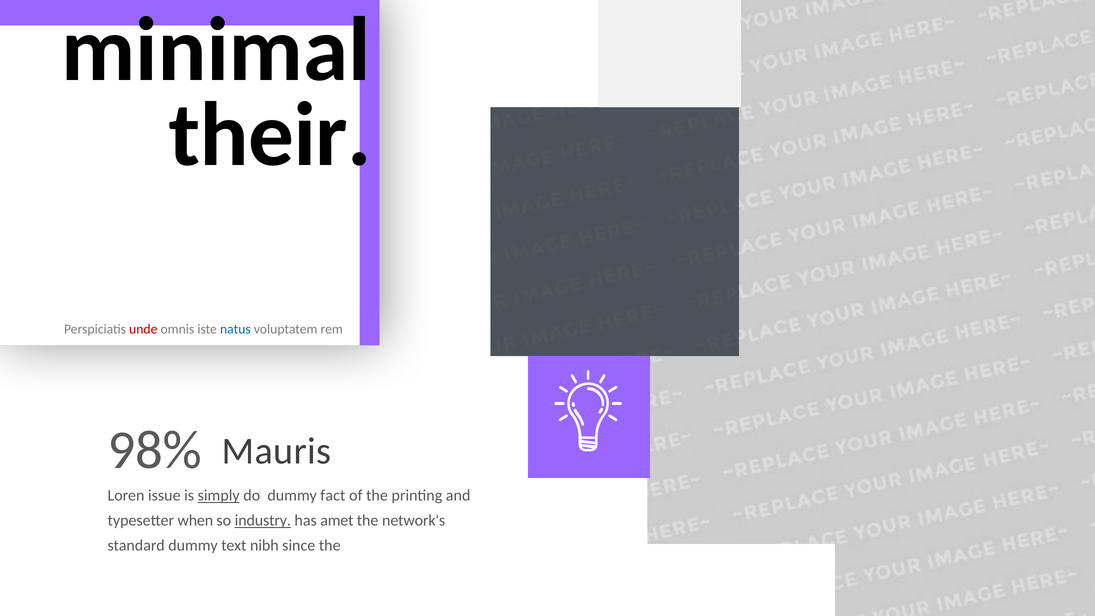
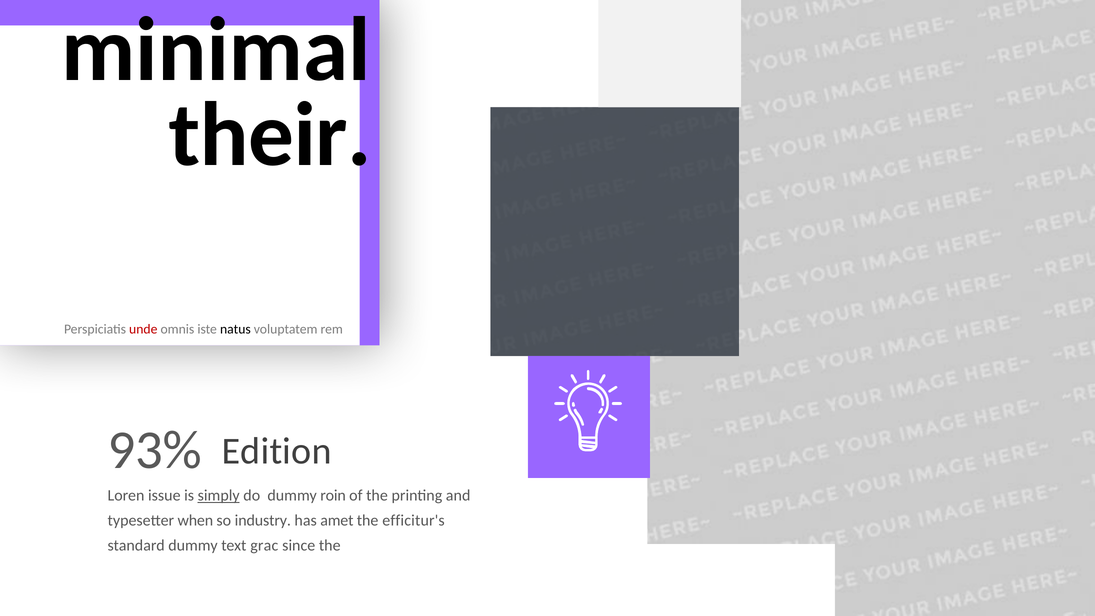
natus colour: blue -> black (235, 329)
98%: 98% -> 93% (155, 450)
Mauris: Mauris -> Edition (277, 451)
fact: fact -> roin (333, 496)
industry underline: present -> none (263, 521)
network's: network's -> efficitur's (414, 521)
nibh: nibh -> grac (264, 545)
